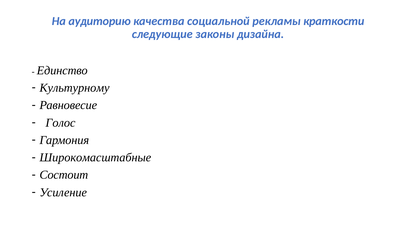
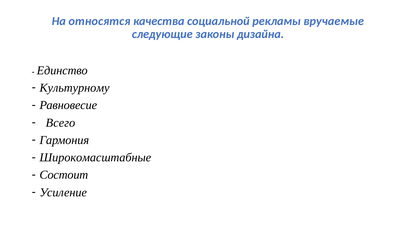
аудиторию: аудиторию -> относятся (99, 21)
краткости: краткости -> вручаемые (334, 21)
Голос: Голос -> Всего (60, 123)
